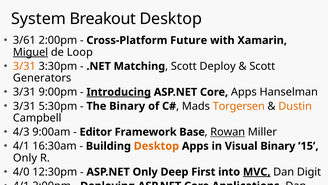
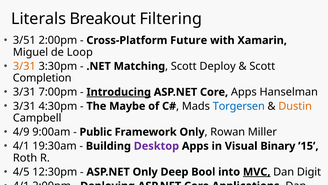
System: System -> Literals (39, 19)
Breakout Desktop: Desktop -> Filtering (171, 19)
3/61: 3/61 -> 3/51 (24, 40)
Miguel underline: present -> none (31, 52)
Generators: Generators -> Completion (42, 78)
9:00pm: 9:00pm -> 7:00pm (58, 92)
5:30pm: 5:30pm -> 4:30pm (58, 106)
The Binary: Binary -> Maybe (127, 106)
Torgersen colour: orange -> blue (239, 106)
4/3: 4/3 -> 4/9 (21, 132)
Editor: Editor -> Public (96, 132)
Framework Base: Base -> Only (192, 132)
Rowan underline: present -> none (228, 132)
16:30am: 16:30am -> 19:30am (54, 146)
Desktop colour: orange -> purple (156, 146)
Only: Only -> Roth (25, 157)
4/0: 4/0 -> 4/5 (21, 171)
First: First -> Bool (203, 171)
